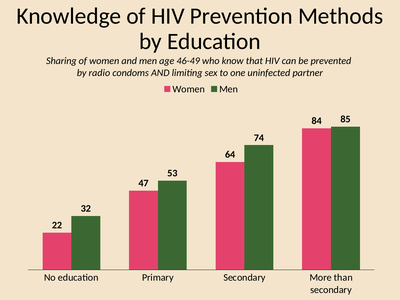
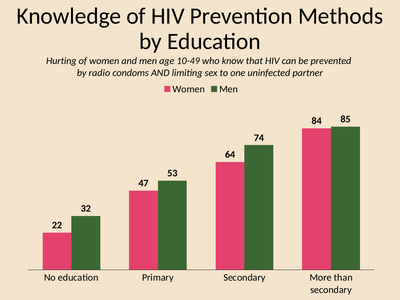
Sharing: Sharing -> Hurting (61, 61)
46-49: 46-49 -> 10-49 (188, 61)
